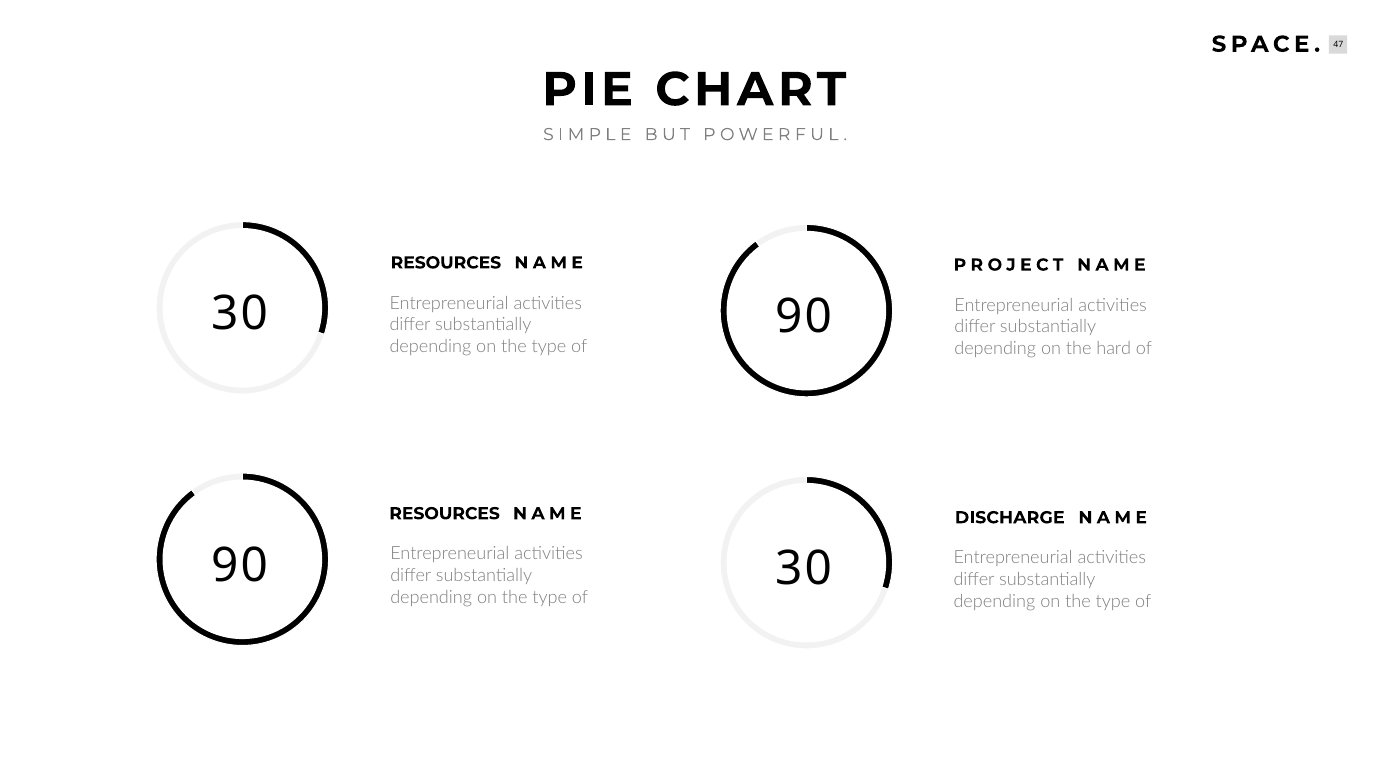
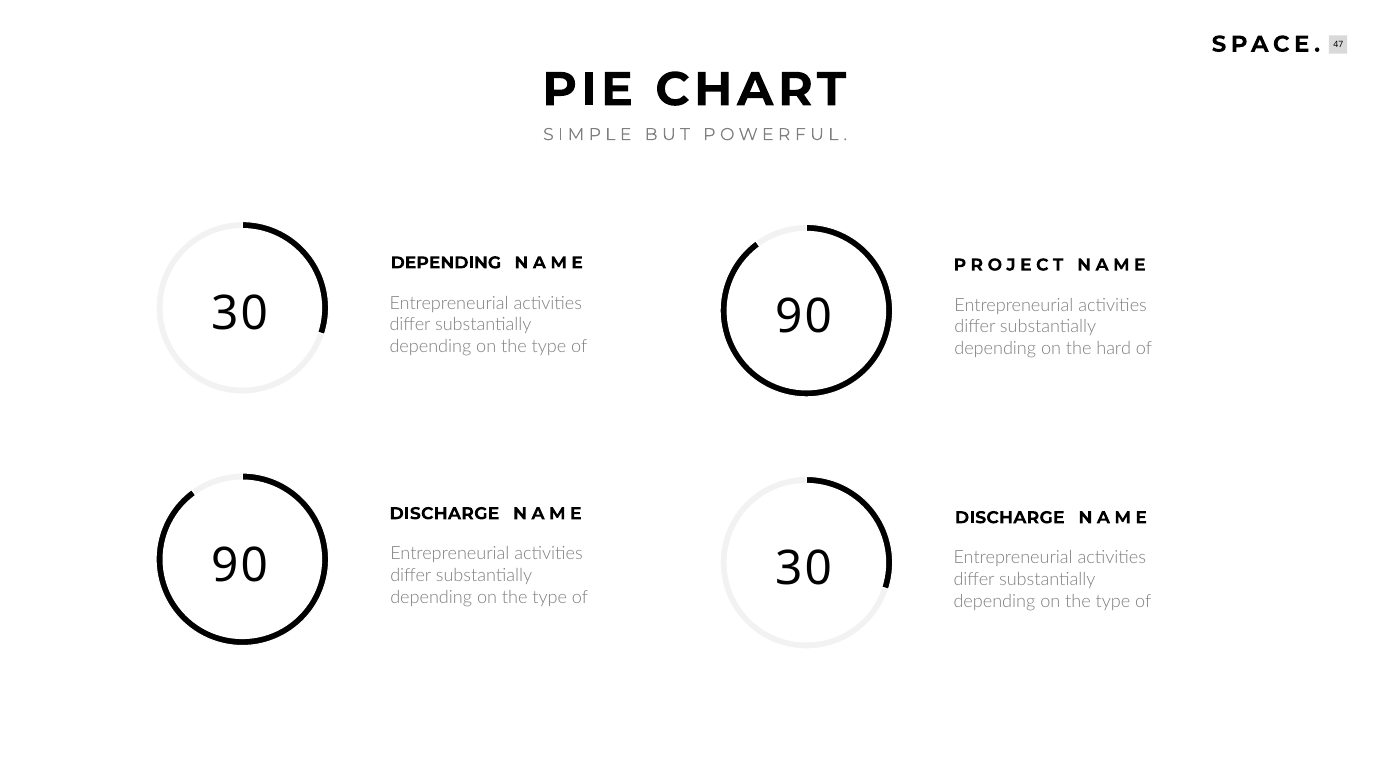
RESOURCES: RESOURCES -> DEPENDING (446, 263)
RESOURCES: RESOURCES -> DISCHARGE (444, 514)
